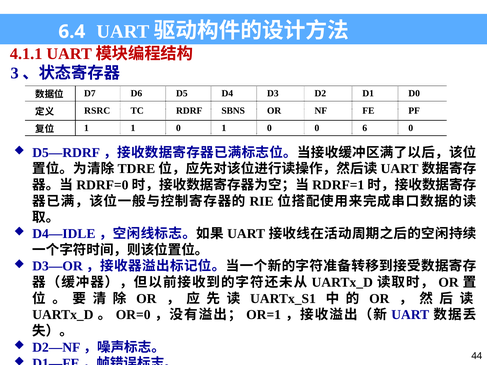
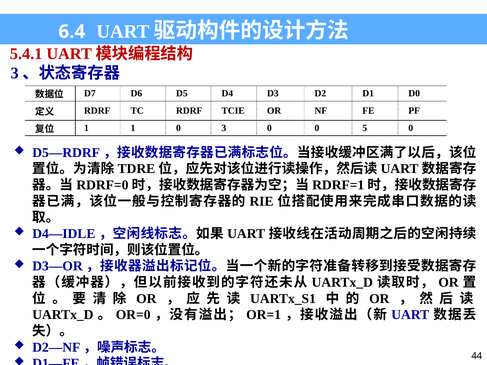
4.1.1: 4.1.1 -> 5.4.1 (26, 54)
RSRC: RSRC -> RDRF (97, 111)
SBNS: SBNS -> TCIE (233, 111)
0 1: 1 -> 3 (224, 128)
6: 6 -> 5 (365, 128)
